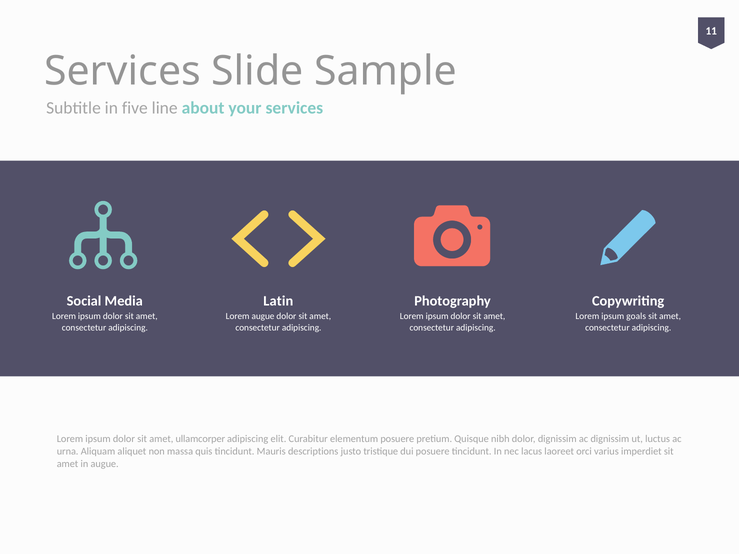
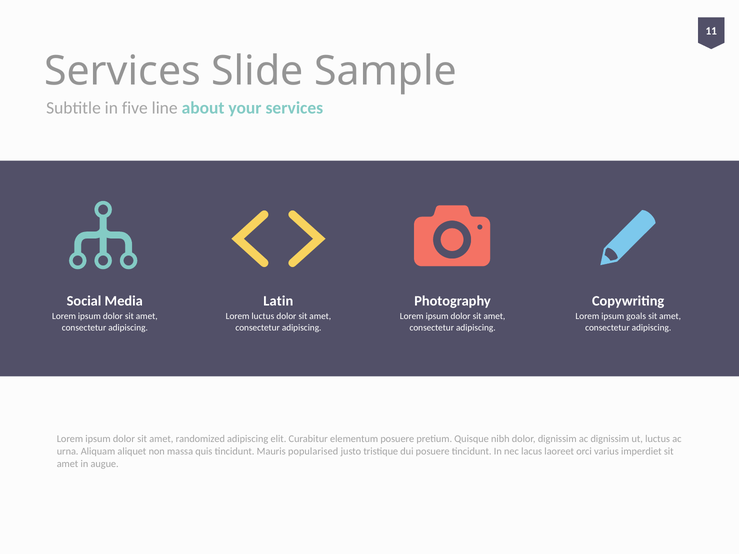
Lorem augue: augue -> luctus (263, 317)
ullamcorper: ullamcorper -> randomized (200, 439)
descriptions: descriptions -> popularised (313, 452)
